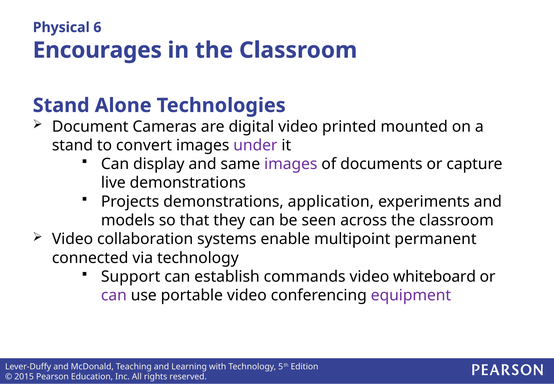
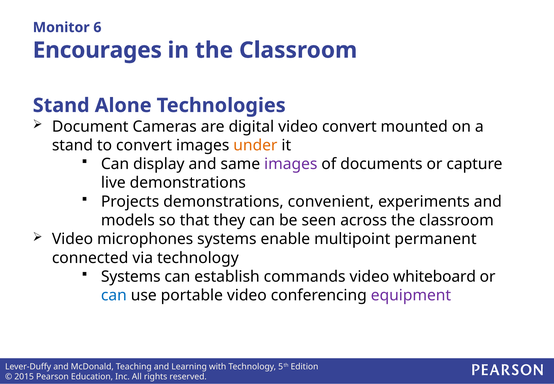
Physical: Physical -> Monitor (61, 27)
video printed: printed -> convert (349, 126)
under colour: purple -> orange (255, 145)
application: application -> convenient (331, 201)
collaboration: collaboration -> microphones (145, 239)
Support: Support -> Systems (131, 276)
can colour: purple -> blue (114, 295)
